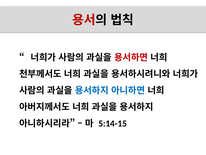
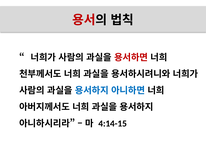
5:14-15: 5:14-15 -> 4:14-15 (113, 123)
